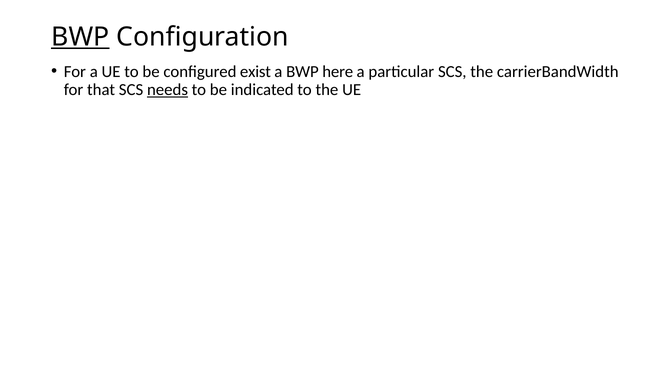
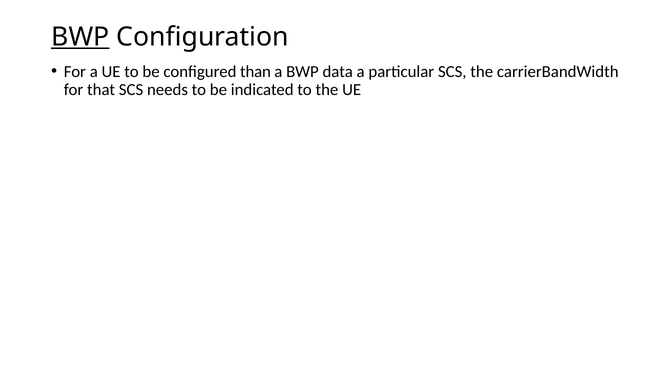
exist: exist -> than (255, 71)
here: here -> data (338, 71)
needs underline: present -> none (167, 90)
